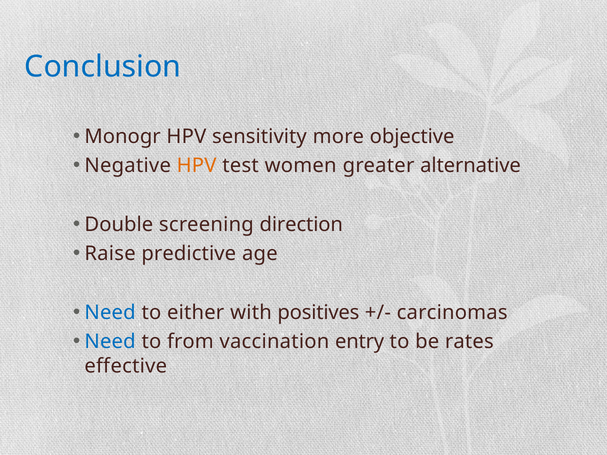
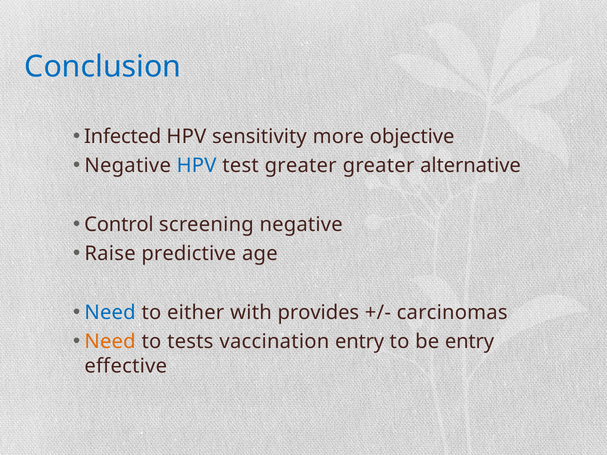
Monogr: Monogr -> Infected (123, 137)
HPV colour: orange -> blue (197, 166)
test women: women -> greater (301, 166)
Double: Double -> Control (119, 225)
screening direction: direction -> negative (301, 225)
positives: positives -> provides (318, 313)
Need colour: blue -> orange (110, 342)
from: from -> tests (190, 342)
be rates: rates -> entry (470, 342)
